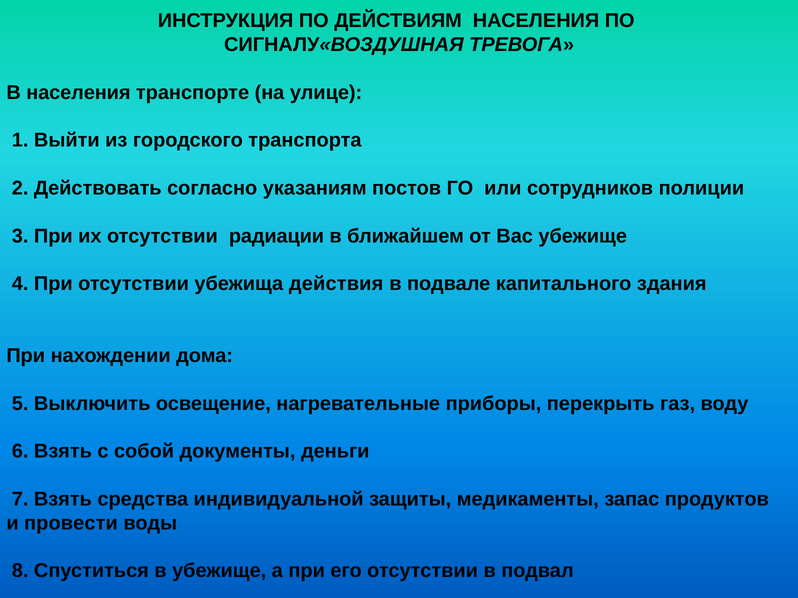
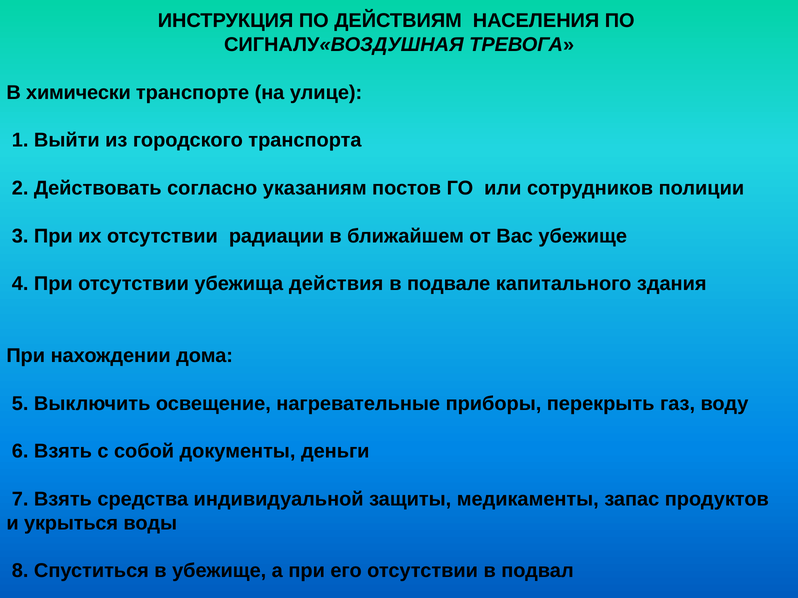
В населения: населения -> химически (78, 93)
провести: провести -> укрыться (71, 523)
